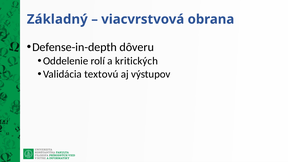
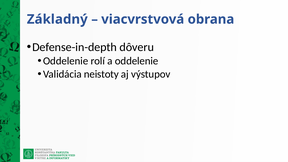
a kritických: kritických -> oddelenie (137, 61)
textovú: textovú -> neistoty (101, 74)
